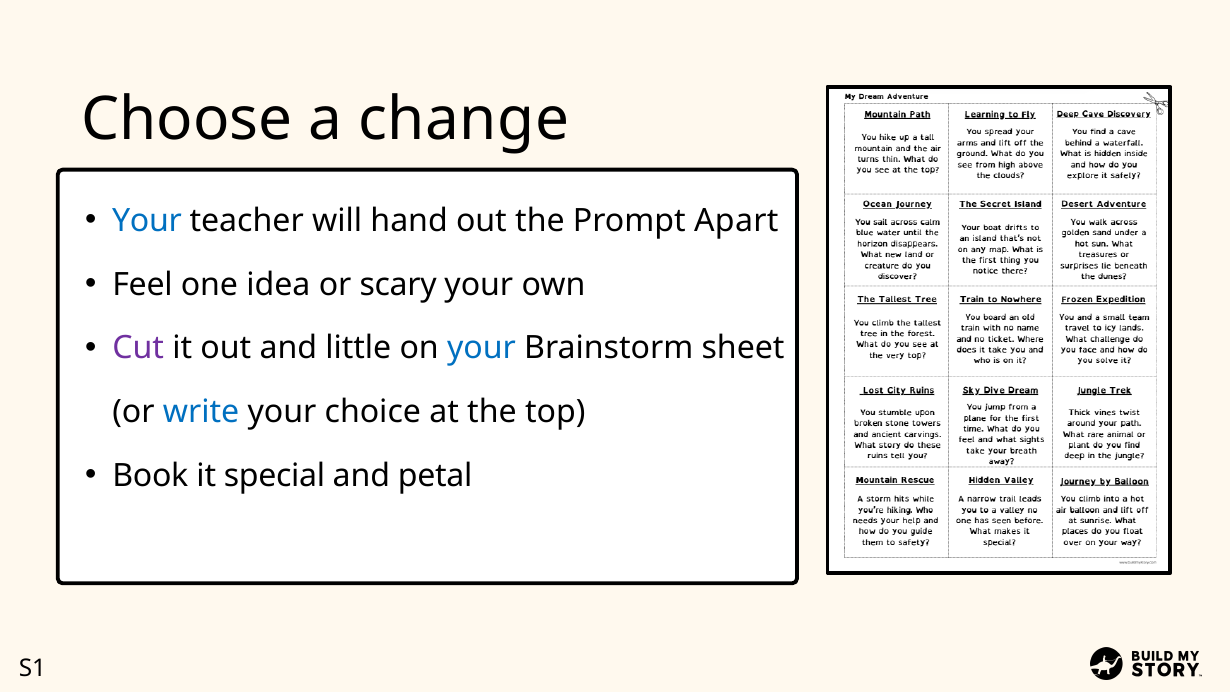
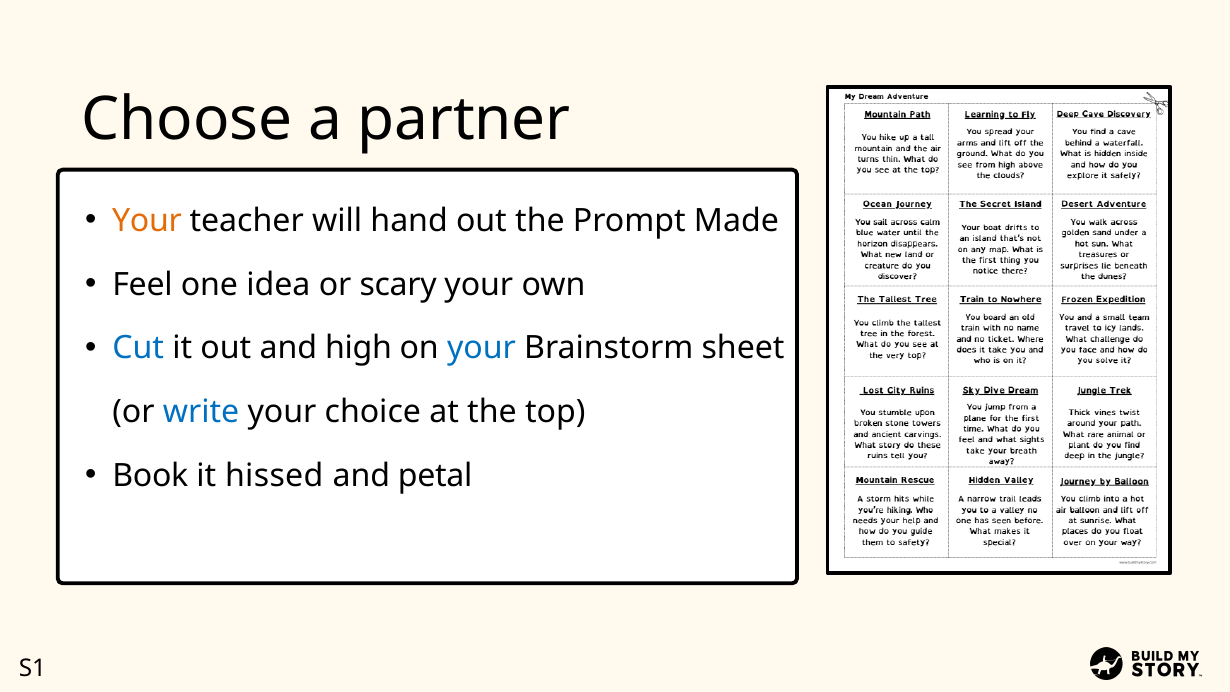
change: change -> partner (464, 120)
Your colour: blue -> orange (147, 221)
Apart: Apart -> Made (736, 221)
Cut colour: purple -> blue (138, 348)
little: little -> high (358, 348)
special: special -> hissed (274, 476)
